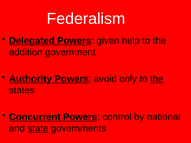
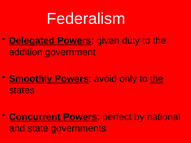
help: help -> duty (131, 41)
Authority: Authority -> Smoothly (31, 79)
control: control -> perfect (117, 117)
state underline: present -> none (38, 129)
